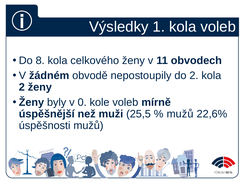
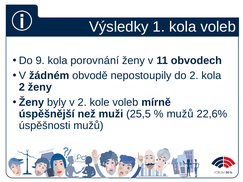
8: 8 -> 9 (40, 61)
celkového: celkového -> porovnání (95, 61)
v 0: 0 -> 2 (82, 102)
